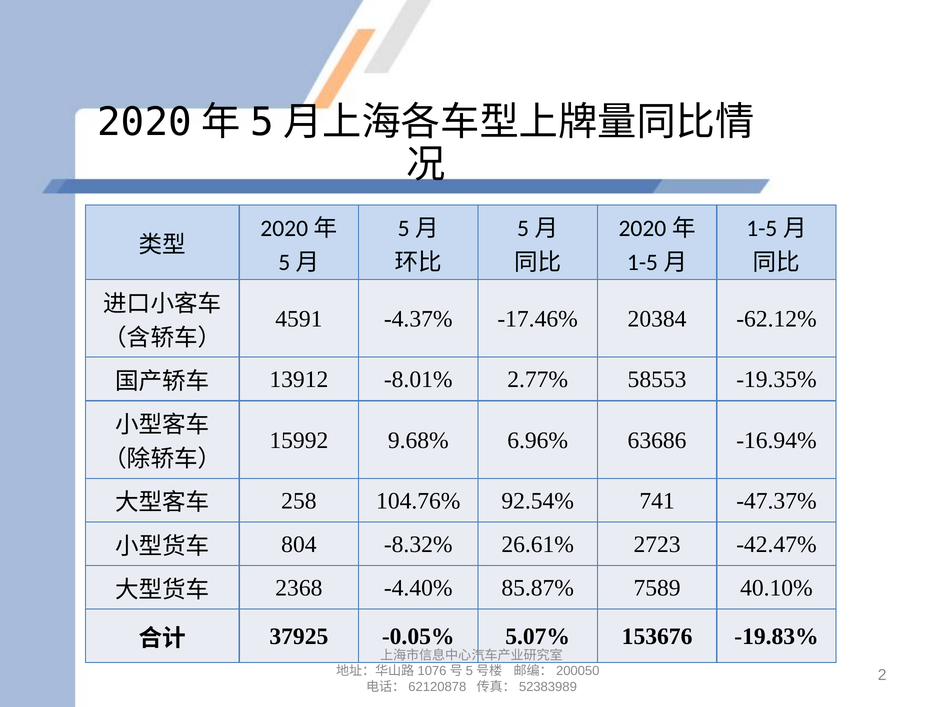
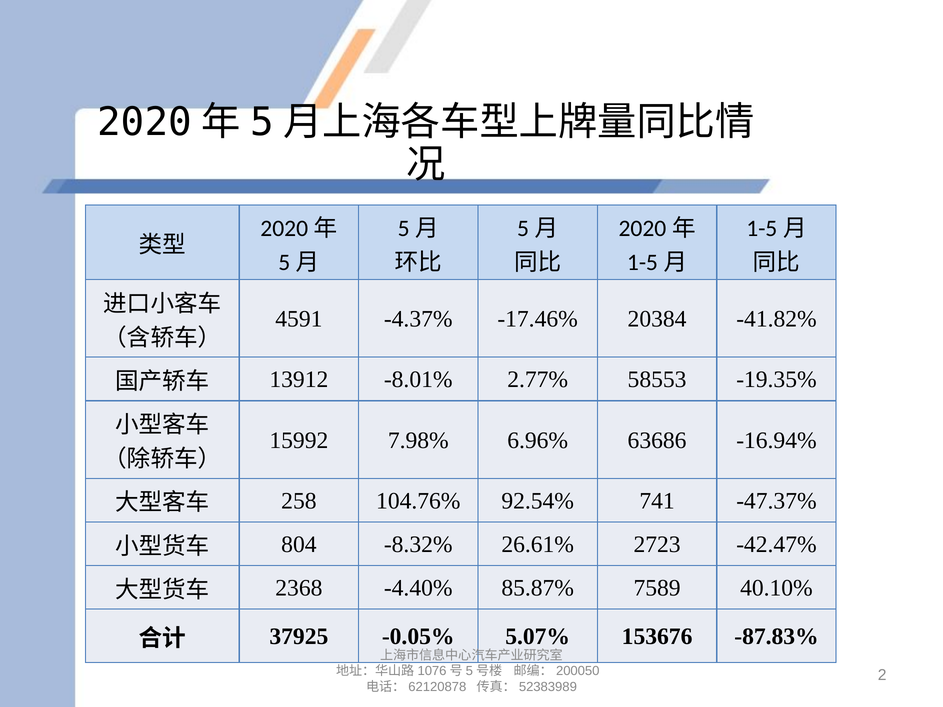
-62.12%: -62.12% -> -41.82% (776, 319)
9.68%: 9.68% -> 7.98% (418, 440)
-19.83%: -19.83% -> -87.83% (776, 637)
